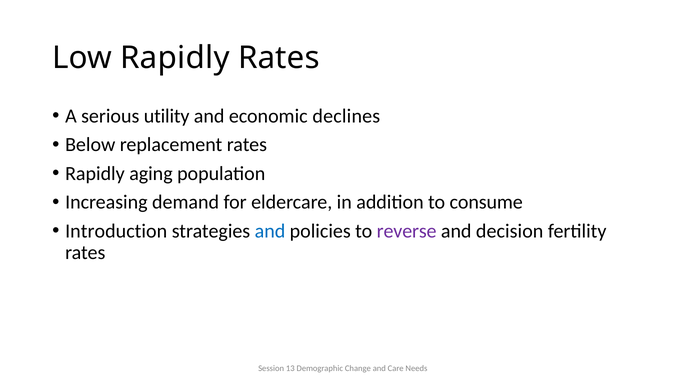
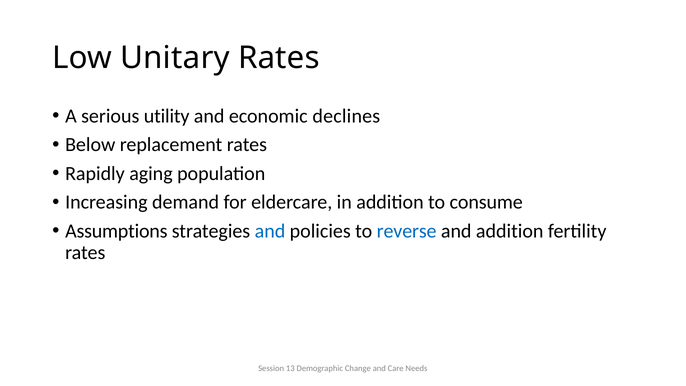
Low Rapidly: Rapidly -> Unitary (175, 58)
Introduction: Introduction -> Assumptions (116, 231)
reverse colour: purple -> blue (407, 231)
and decision: decision -> addition (510, 231)
